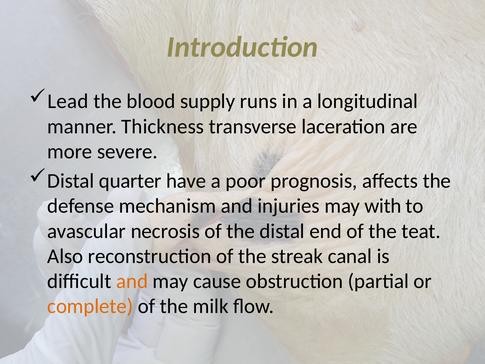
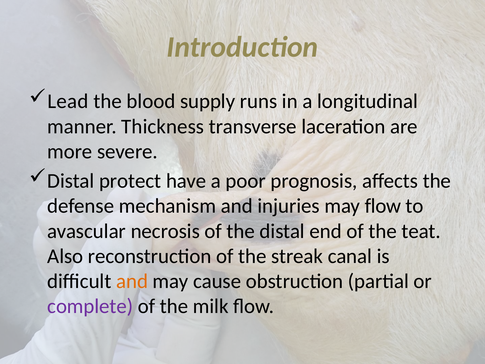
quarter: quarter -> protect (130, 181)
may with: with -> flow (383, 206)
complete colour: orange -> purple (90, 306)
